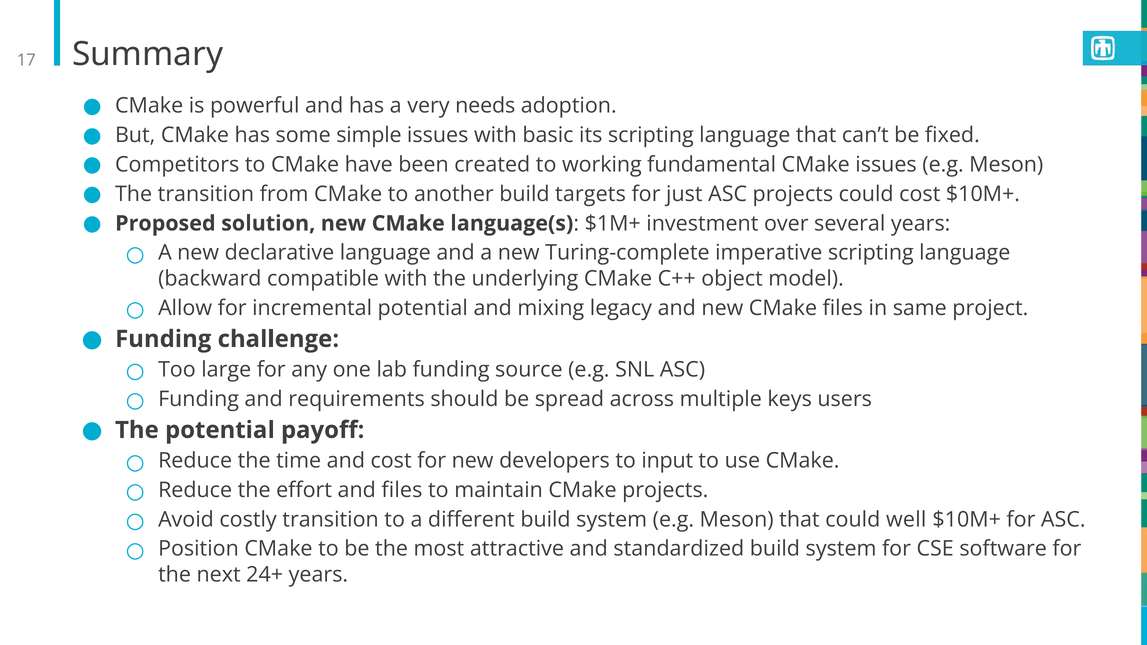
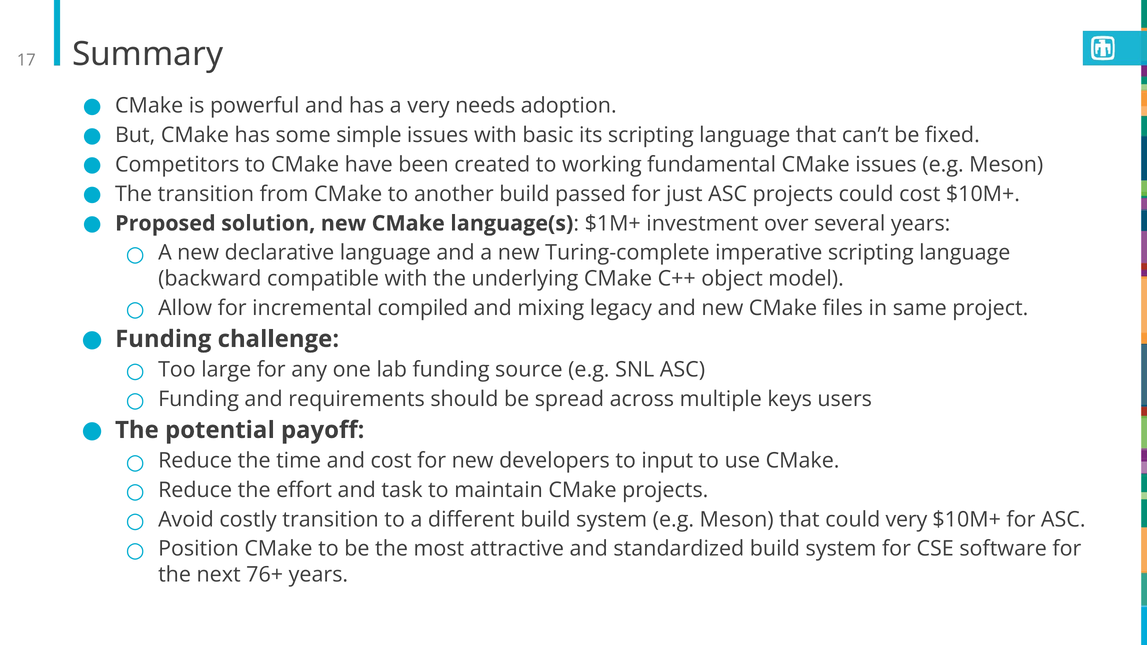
targets: targets -> passed (591, 194)
incremental potential: potential -> compiled (423, 308)
and files: files -> task (402, 490)
could well: well -> very (906, 520)
24+: 24+ -> 76+ (265, 575)
